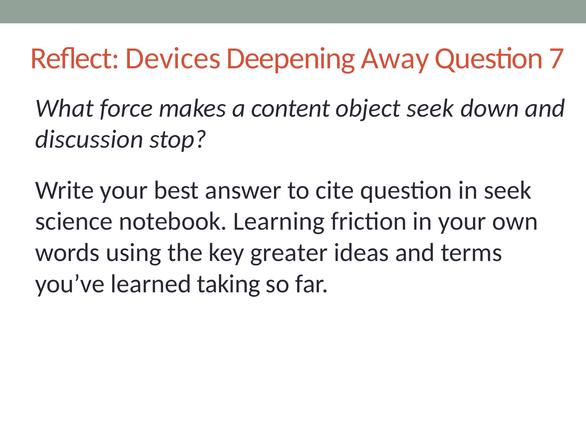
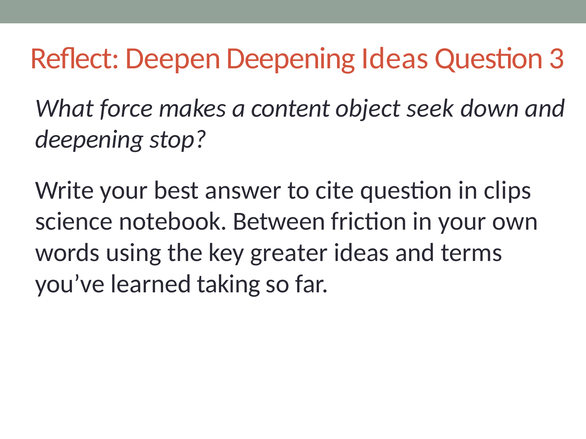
Devices: Devices -> Deepen (173, 58)
Deepening Away: Away -> Ideas (395, 58)
7: 7 -> 3 (557, 58)
discussion: discussion -> deepening (90, 140)
in seek: seek -> clips (508, 190)
Learning: Learning -> Between (279, 222)
